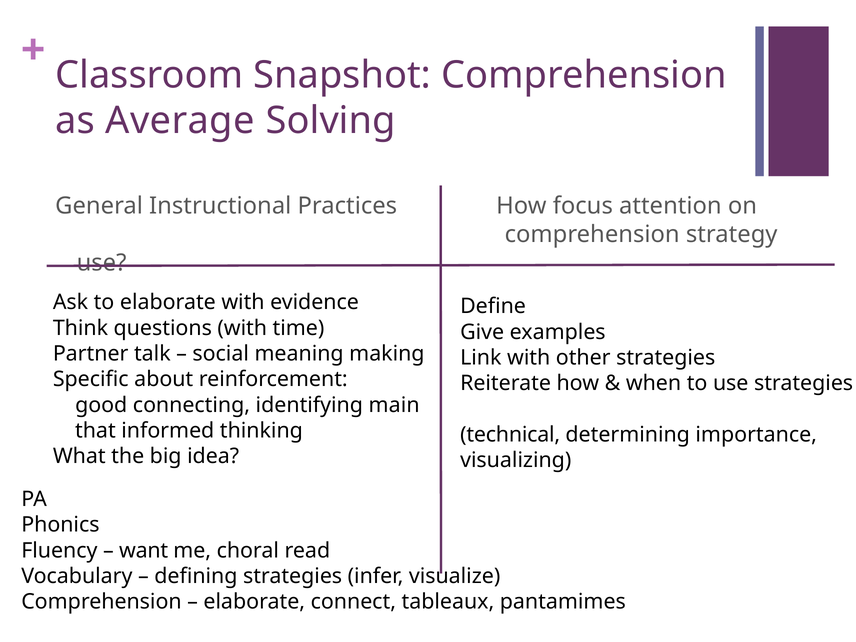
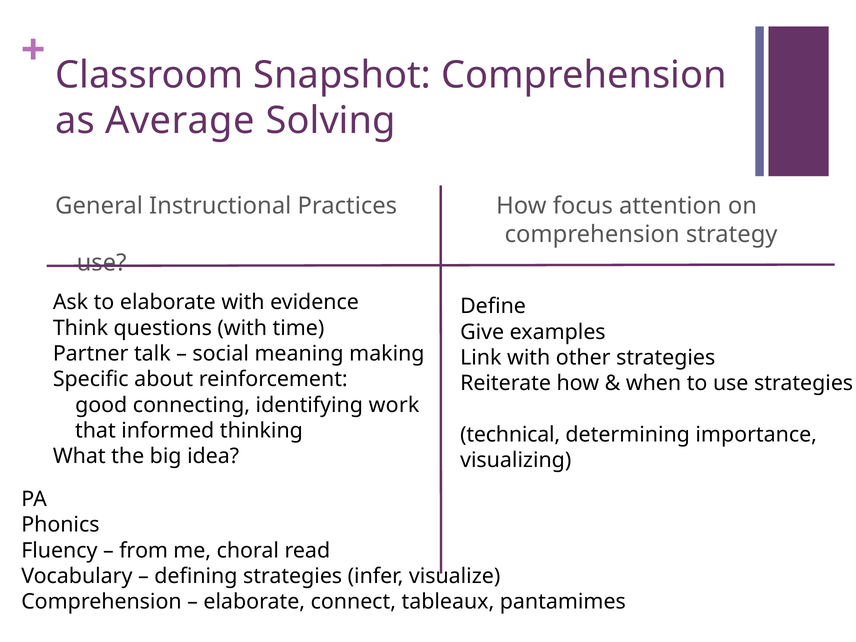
main: main -> work (394, 405)
want: want -> from (144, 550)
